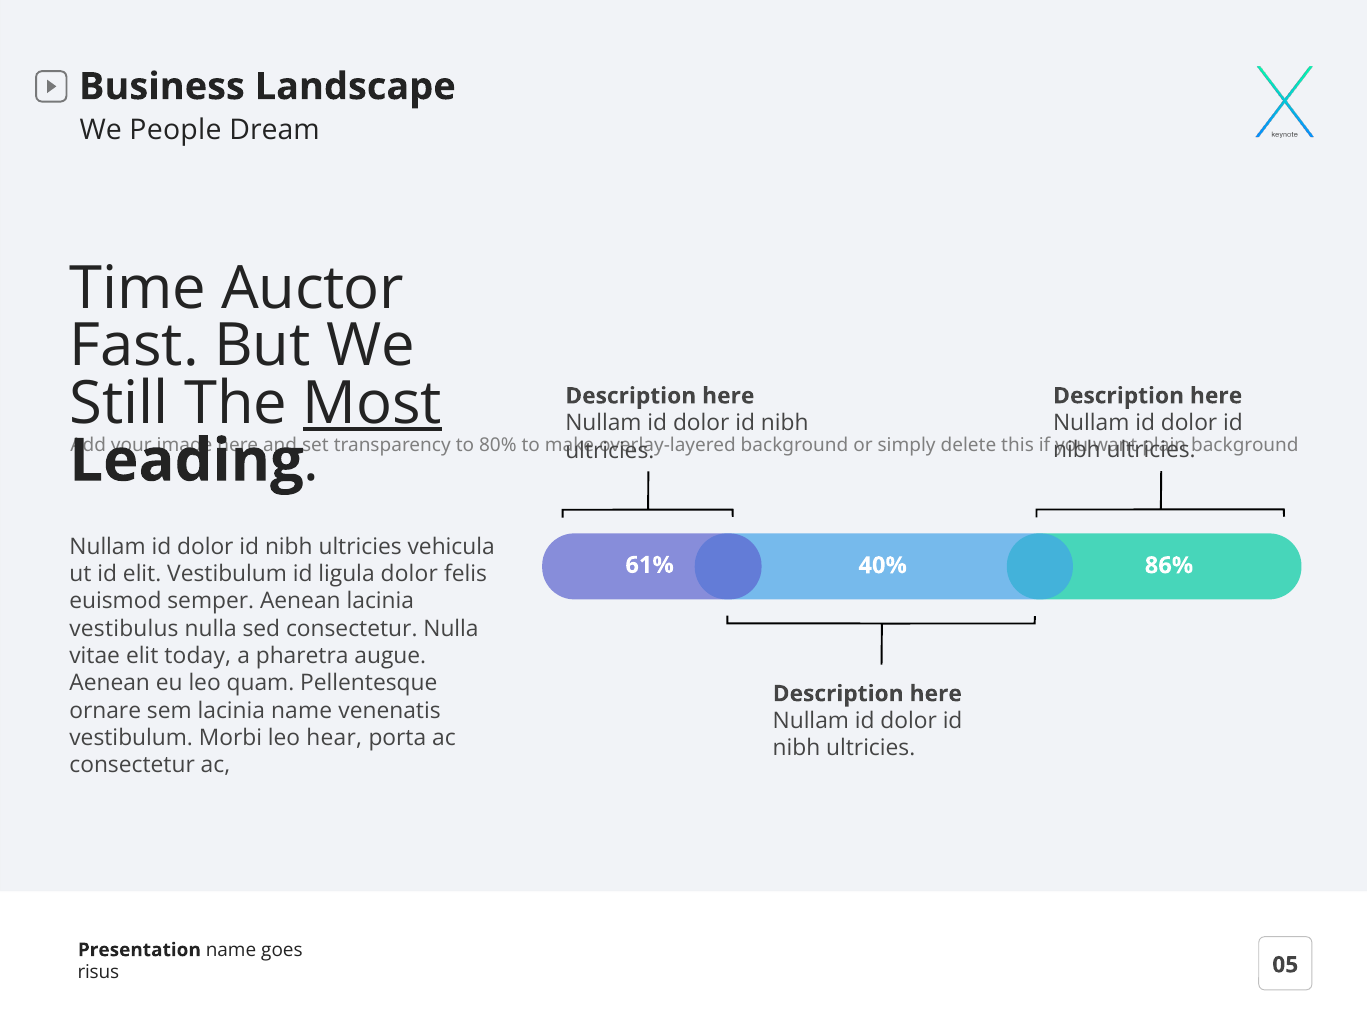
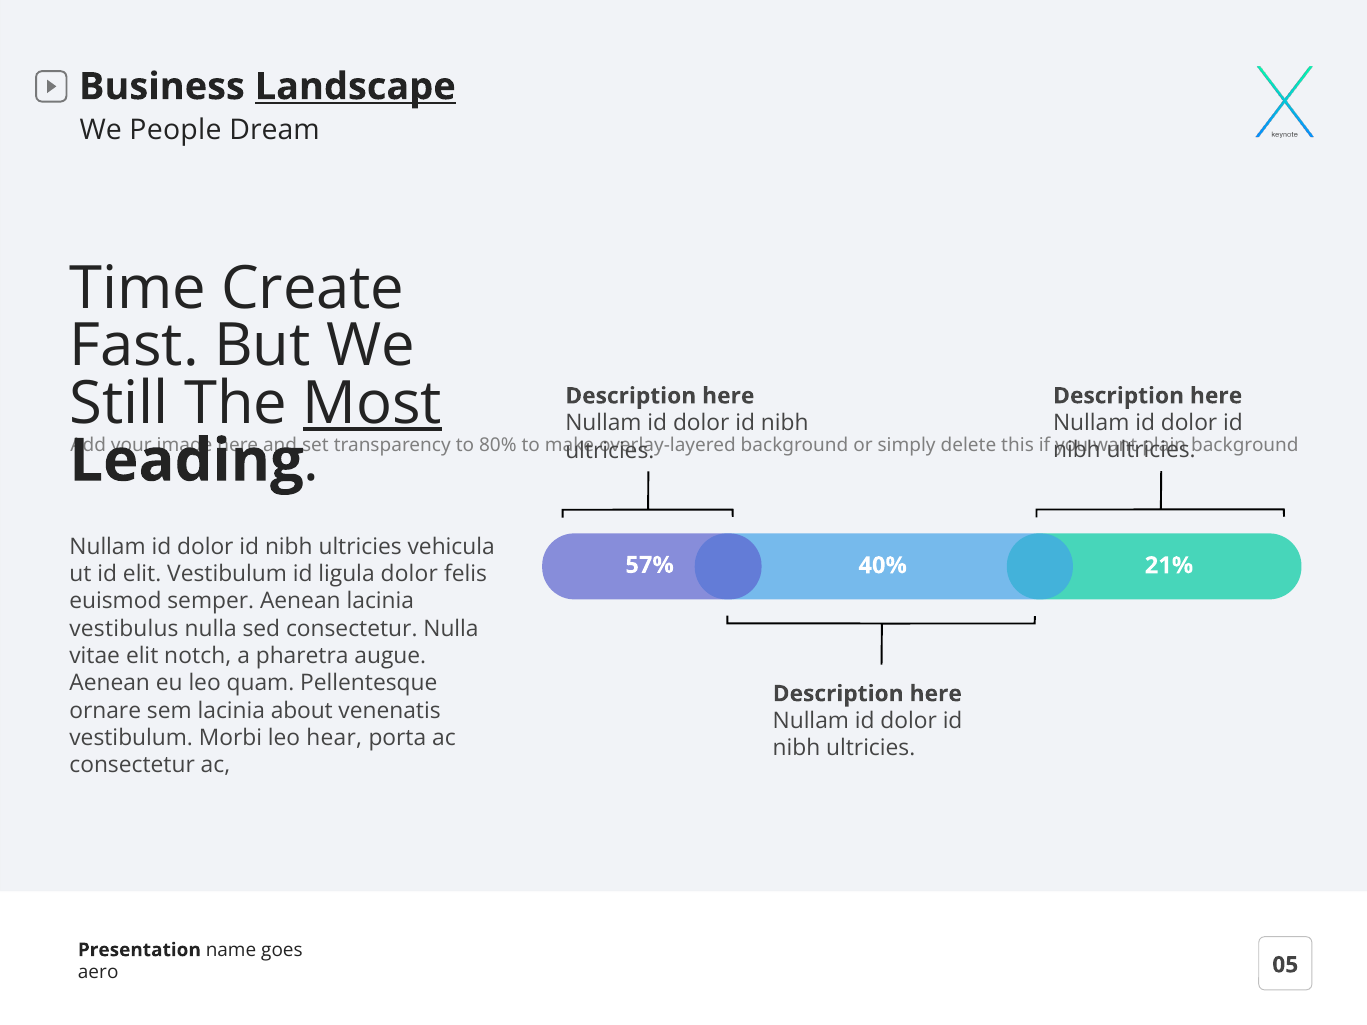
Landscape underline: none -> present (355, 87)
Auctor: Auctor -> Create (313, 289)
61%: 61% -> 57% (650, 565)
86%: 86% -> 21% (1169, 566)
today: today -> notch (198, 656)
lacinia name: name -> about (302, 711)
risus: risus -> aero (98, 973)
